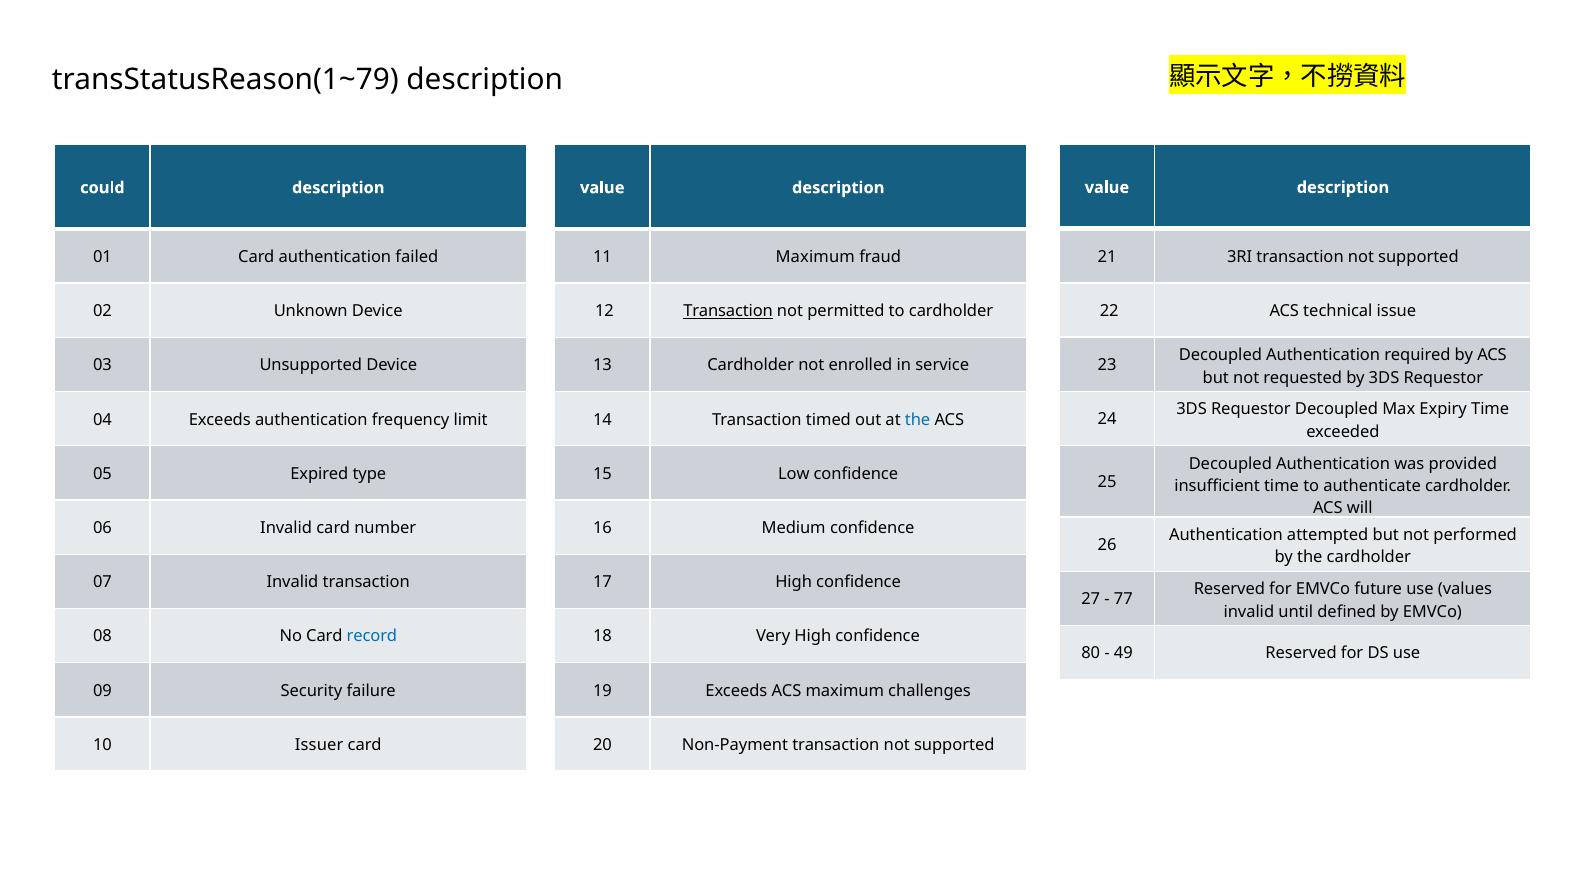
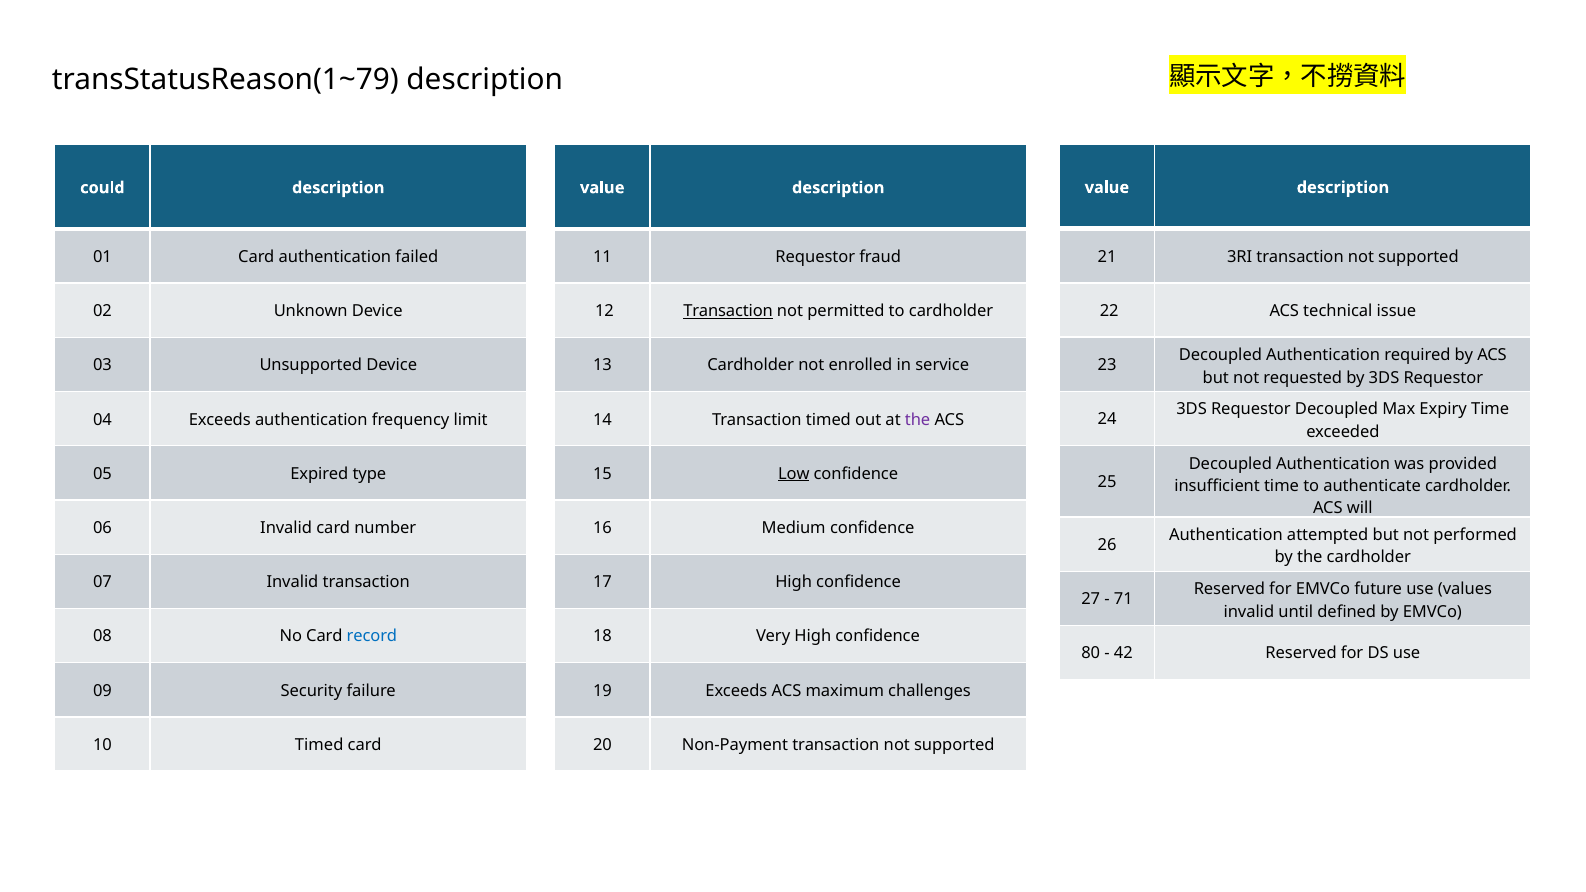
11 Maximum: Maximum -> Requestor (815, 257)
the colour: blue -> purple (918, 420)
Low underline: none -> present (794, 474)
77: 77 -> 71 (1123, 599)
49: 49 -> 42 (1123, 654)
10 Issuer: Issuer -> Timed (319, 745)
